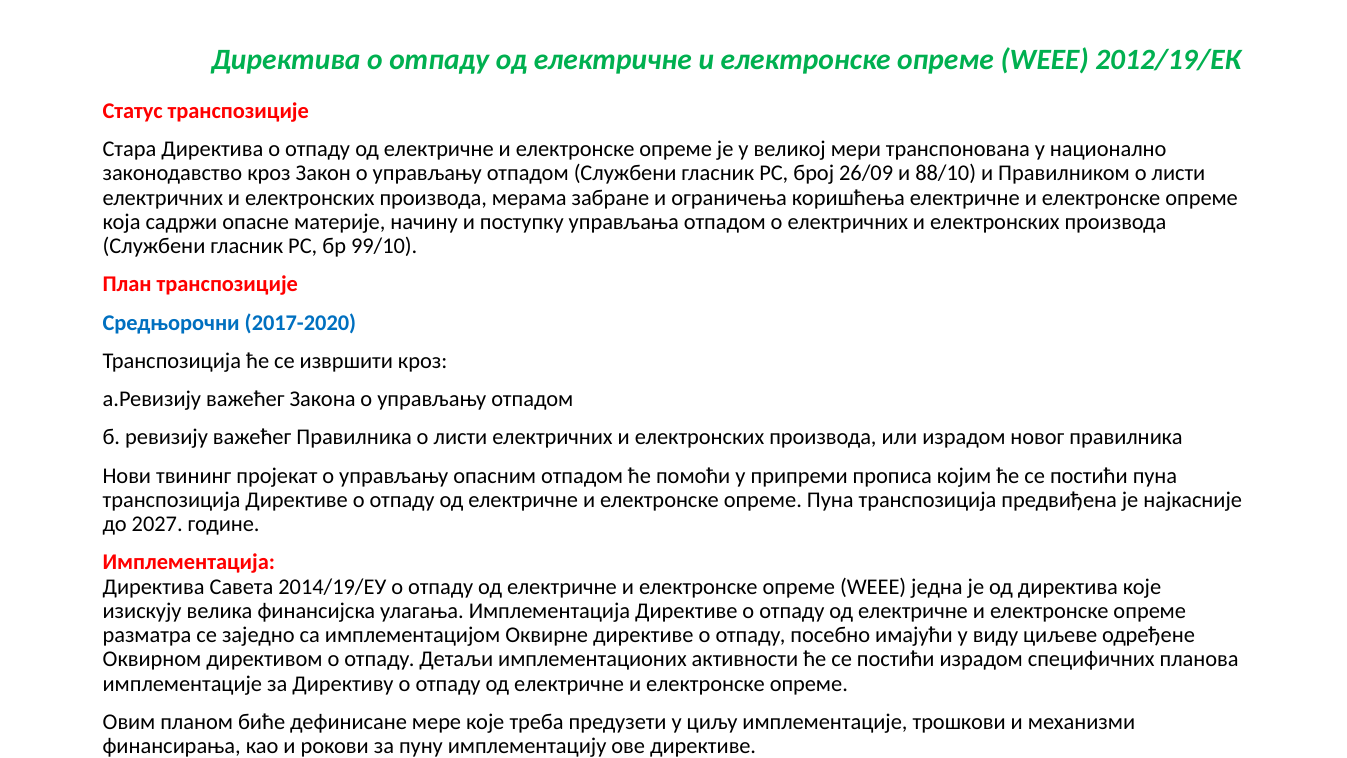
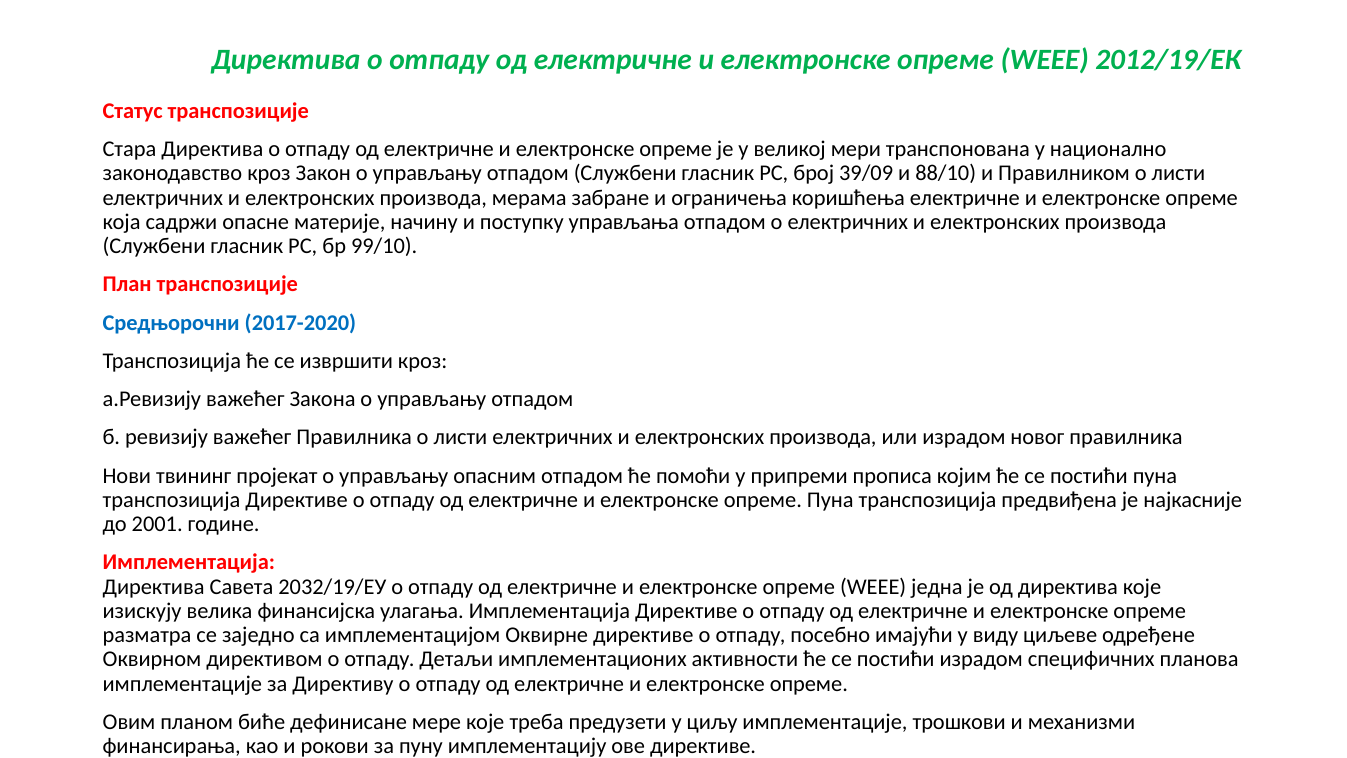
26/09: 26/09 -> 39/09 (866, 173)
2027: 2027 -> 2001 (157, 524)
2014/19/EУ: 2014/19/EУ -> 2032/19/EУ (332, 587)
